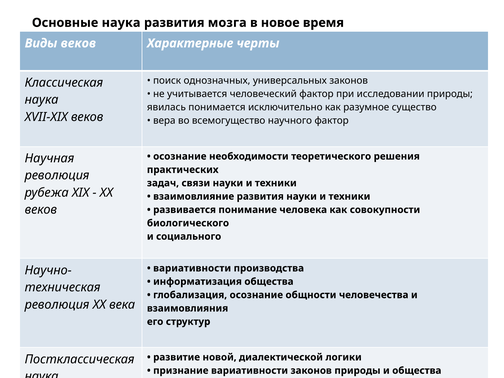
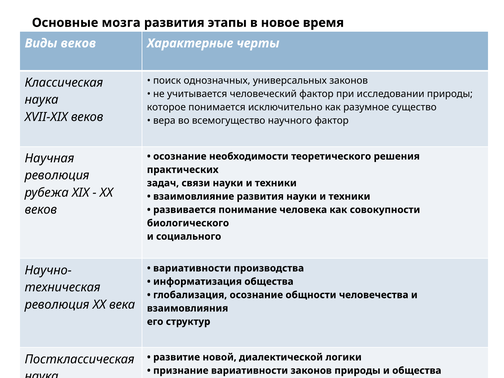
Основные наука: наука -> мозга (121, 23)
развития мозга: мозга -> этапы (227, 23)
явилась: явилась -> которое (166, 107)
